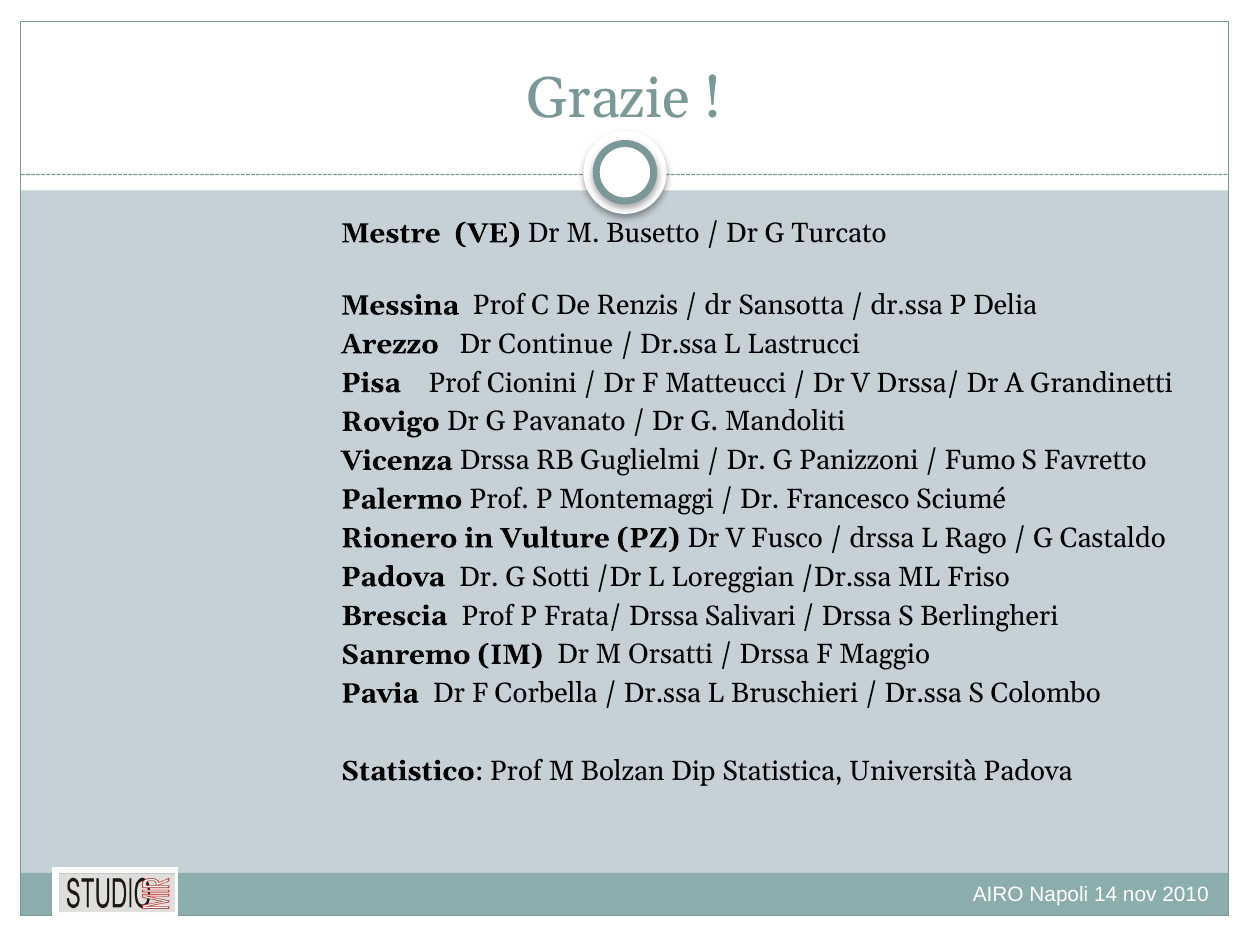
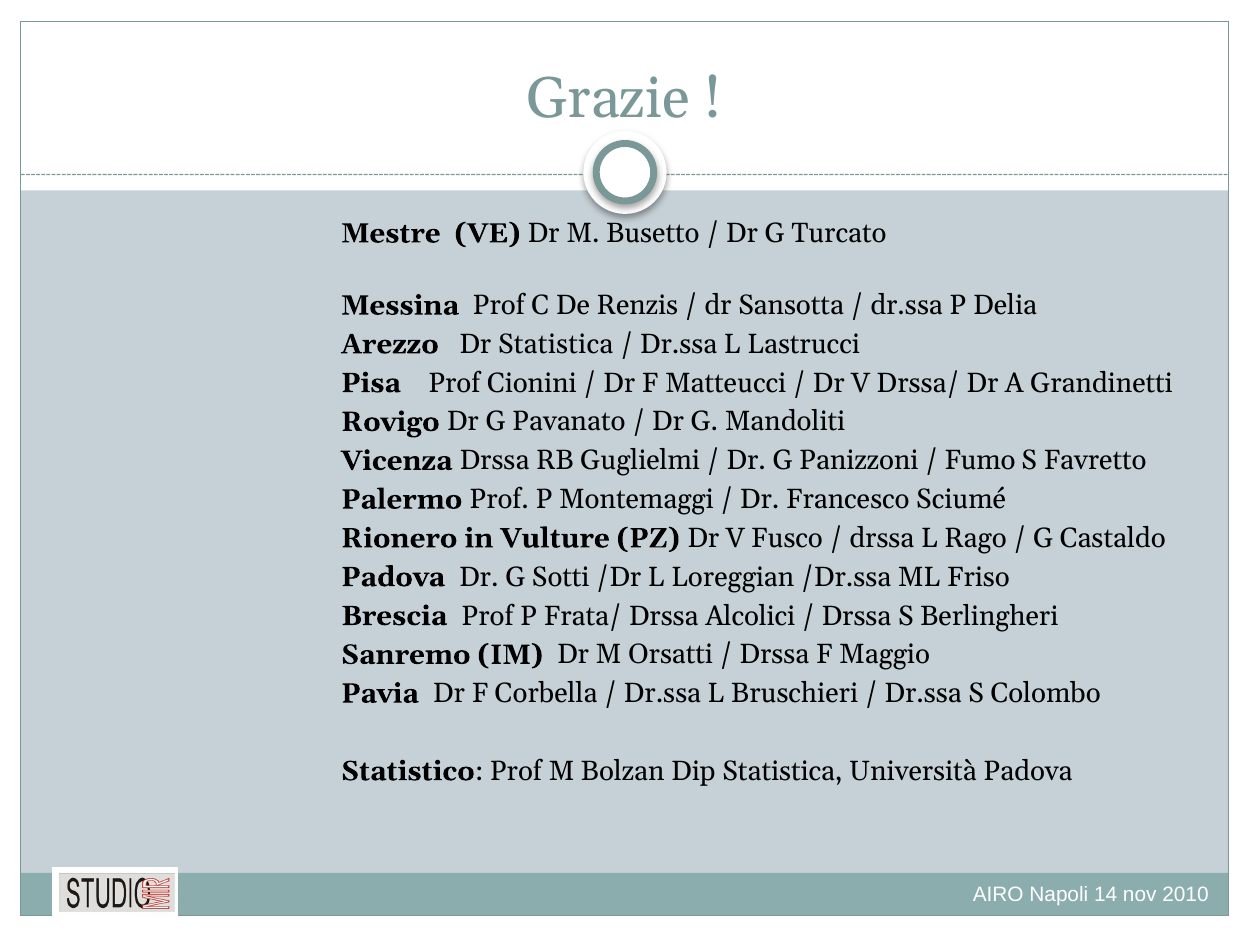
Dr Continue: Continue -> Statistica (556, 344)
Salivari: Salivari -> Alcolici (750, 616)
